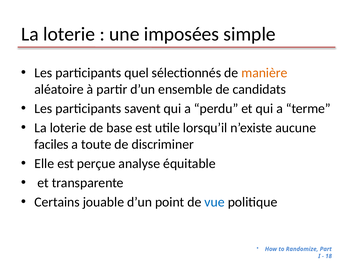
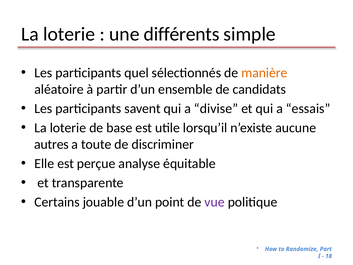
imposées: imposées -> différents (182, 34)
perdu: perdu -> divise (216, 108)
terme: terme -> essais (308, 108)
faciles: faciles -> autres (51, 144)
vue colour: blue -> purple (215, 202)
